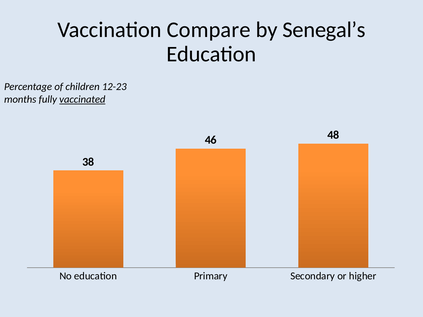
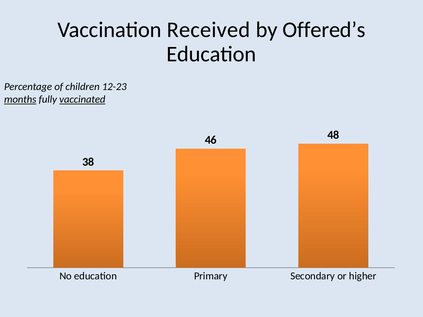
Compare: Compare -> Received (209, 30)
Senegal’s: Senegal’s -> Offered’s (324, 30)
months underline: none -> present (20, 99)
